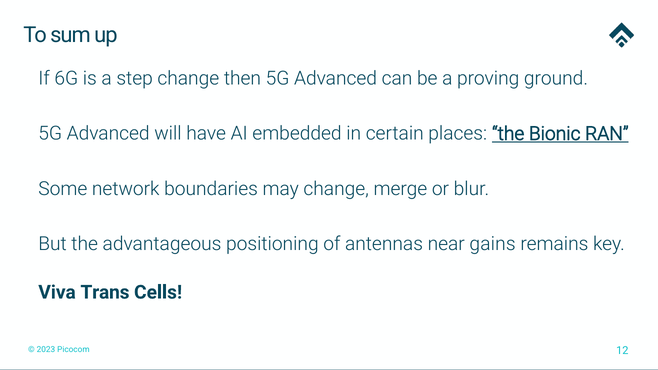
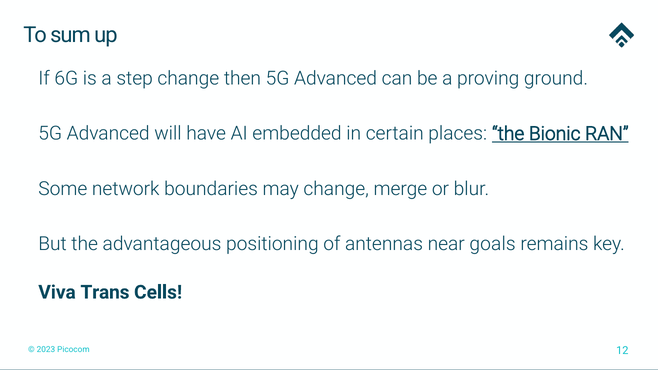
gains: gains -> goals (493, 244)
